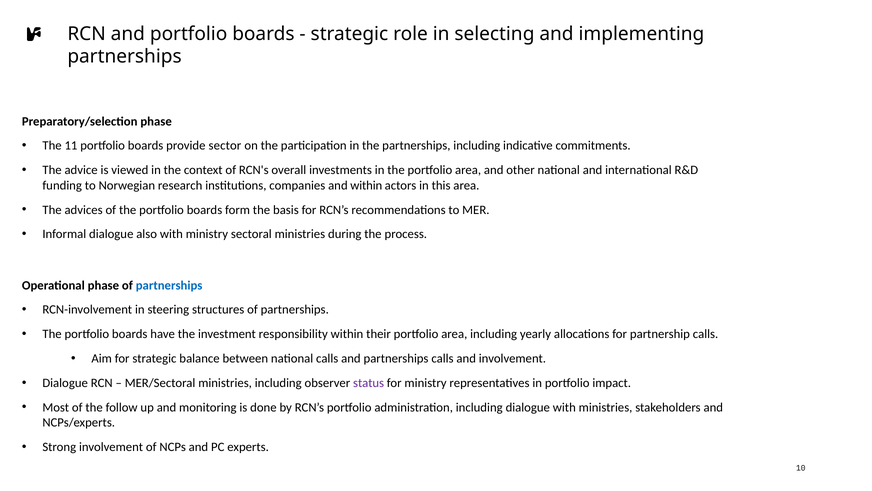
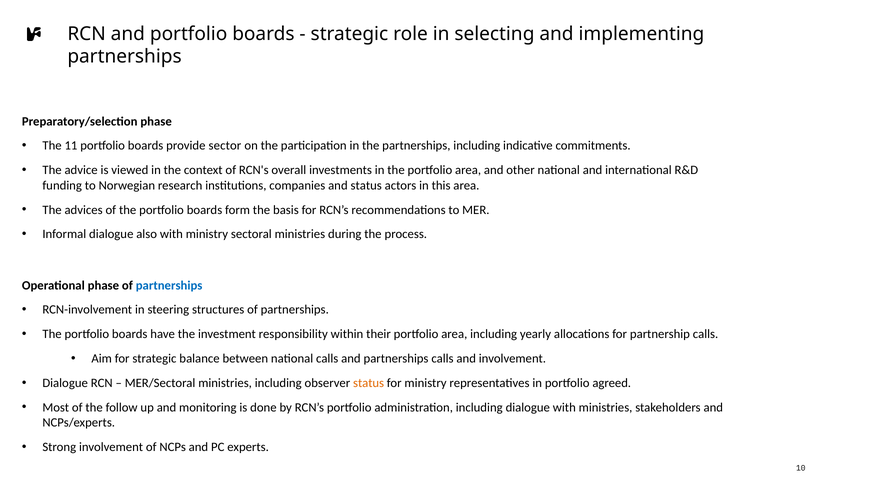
and within: within -> status (366, 185)
status colour: purple -> orange (369, 383)
impact: impact -> agreed (612, 383)
